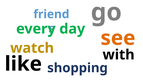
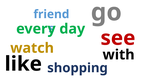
see colour: orange -> red (118, 38)
